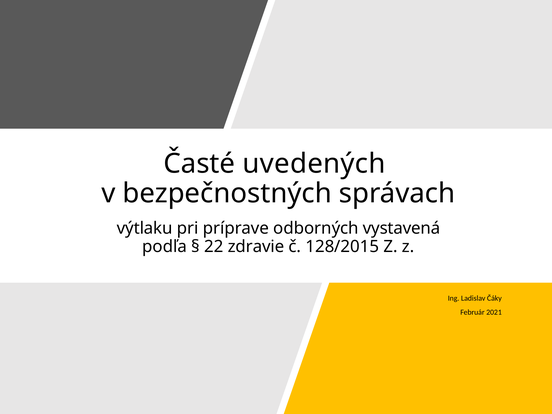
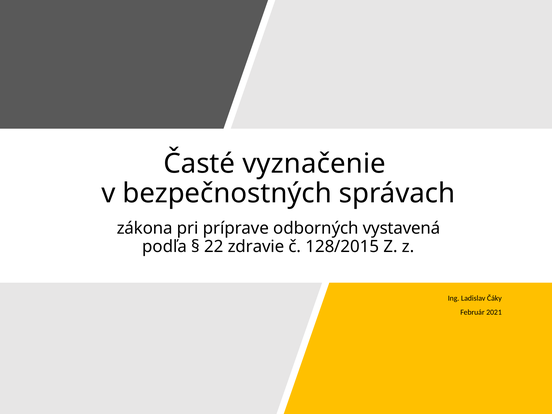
uvedených: uvedených -> vyznačenie (314, 164)
výtlaku: výtlaku -> zákona (145, 228)
